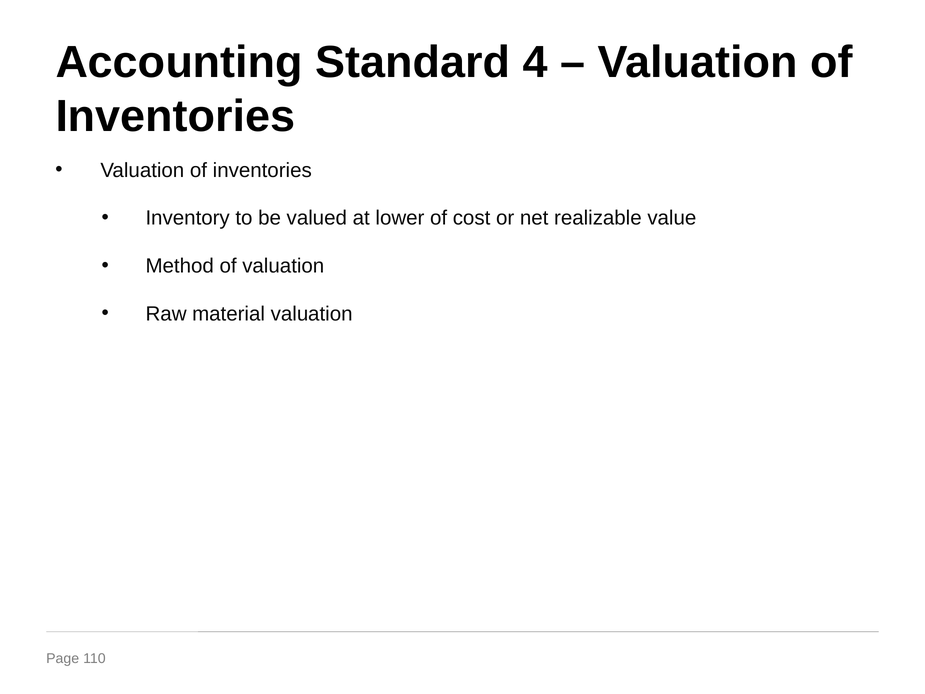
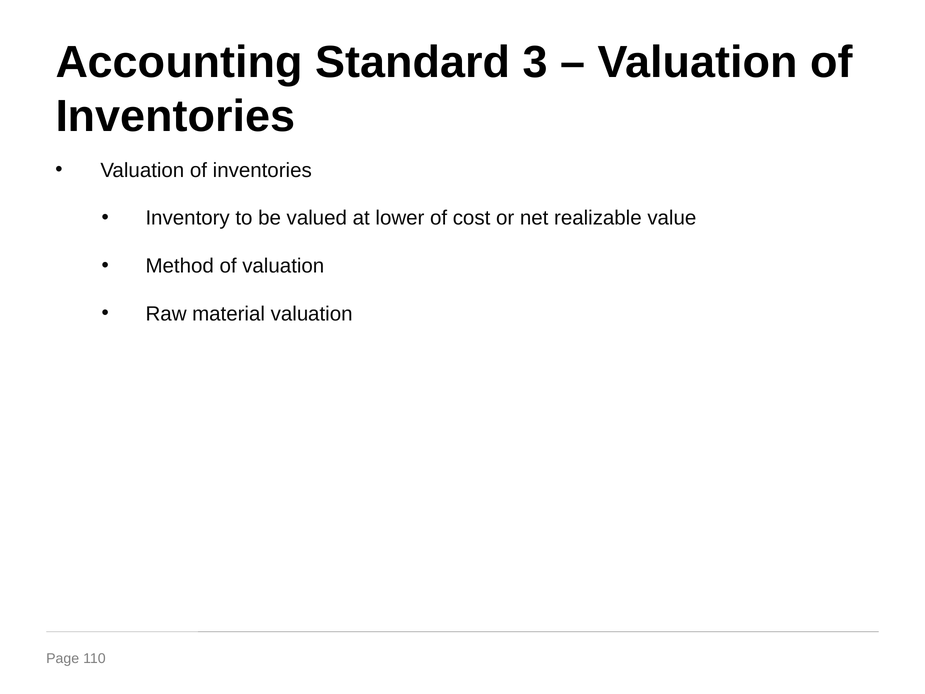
4: 4 -> 3 (535, 63)
